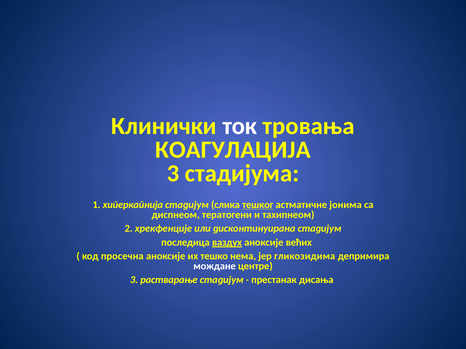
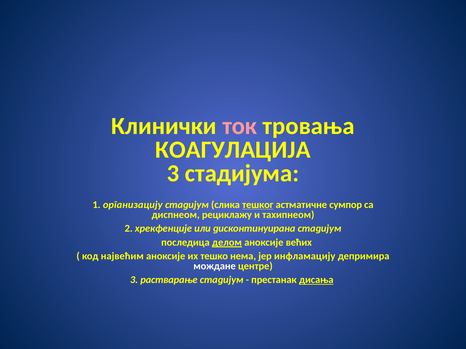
ток colour: white -> pink (240, 126)
хиперкапнија: хиперкапнија -> организацију (133, 205)
јонима: јонима -> сумпор (346, 205)
тератогени: тератогени -> рециклажу (227, 215)
ваздух: ваздух -> делом (227, 243)
просечна: просечна -> највећим (122, 256)
гликозидима: гликозидима -> инфламацију (305, 256)
дисања underline: none -> present (316, 280)
